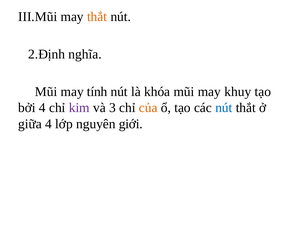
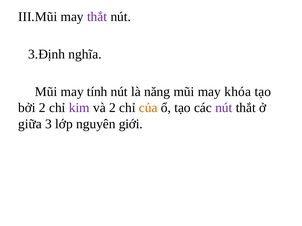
thắt colour: orange -> purple (97, 17)
2.Định: 2.Định -> 3.Định (47, 54)
khóa: khóa -> năng (157, 92)
khuy: khuy -> khóa (238, 92)
bởi 4: 4 -> 2 (42, 108)
và 3: 3 -> 2 (112, 108)
nút colour: blue -> purple (224, 108)
giữa 4: 4 -> 3 (48, 124)
